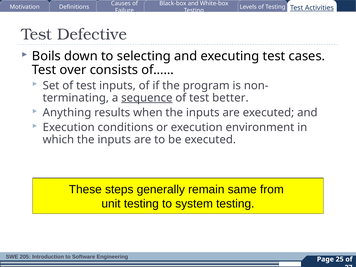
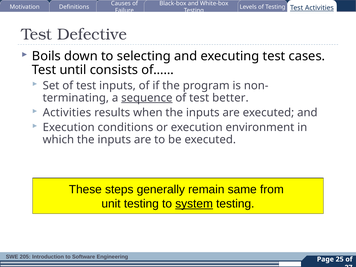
over: over -> until (73, 70)
Anything: Anything -> Activities (67, 113)
system underline: none -> present (194, 204)
